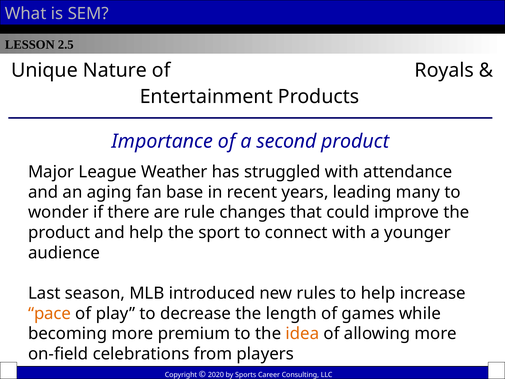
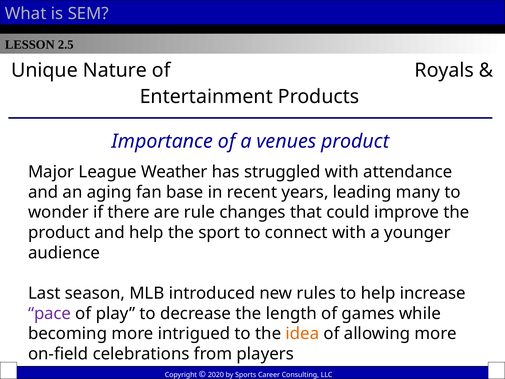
second: second -> venues (286, 141)
pace colour: orange -> purple (50, 313)
premium: premium -> intrigued (194, 333)
